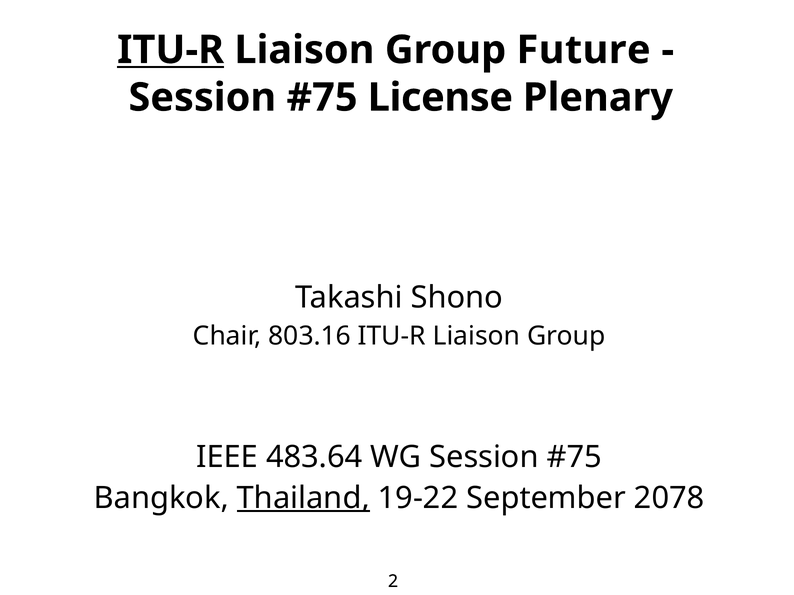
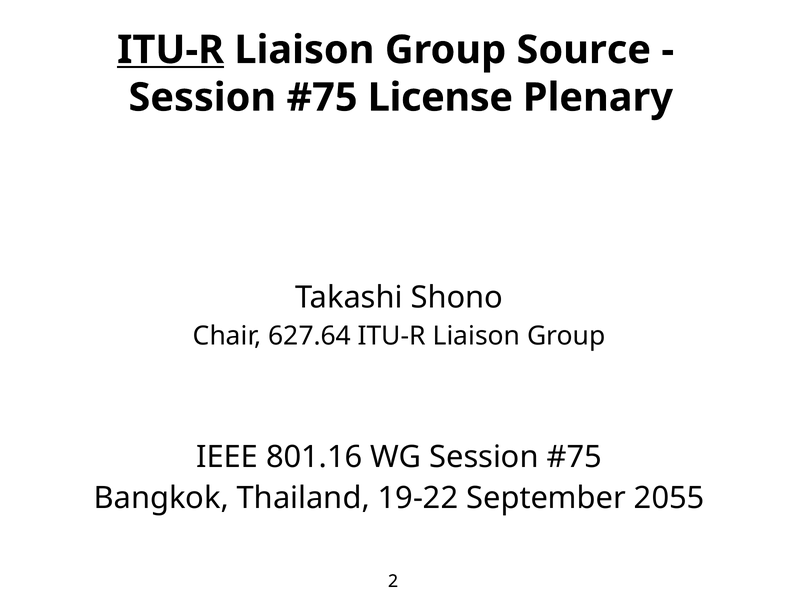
Future: Future -> Source (584, 50)
803.16: 803.16 -> 627.64 (310, 336)
483.64: 483.64 -> 801.16 (314, 457)
Thailand underline: present -> none (303, 498)
2078: 2078 -> 2055 (669, 498)
